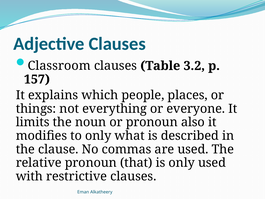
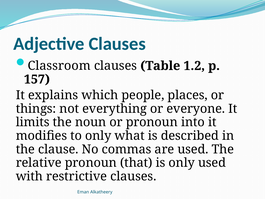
3.2: 3.2 -> 1.2 (194, 66)
also: also -> into (193, 122)
